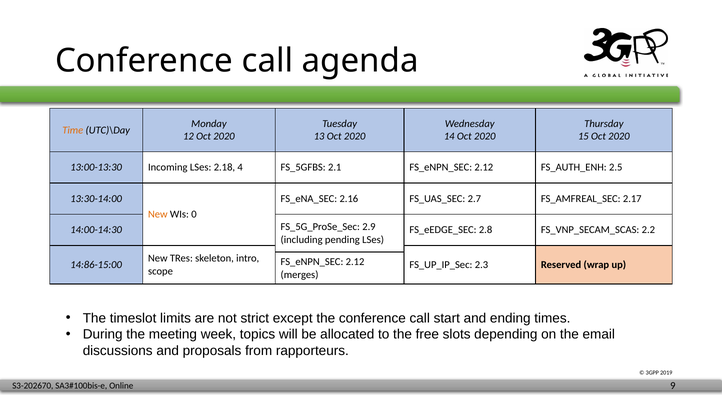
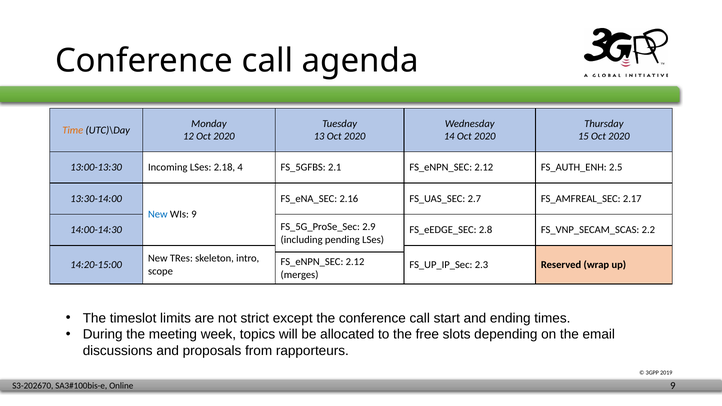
New colour: orange -> blue (158, 214)
WIs 0: 0 -> 9 (194, 214)
14:86-15:00: 14:86-15:00 -> 14:20-15:00 (96, 265)
